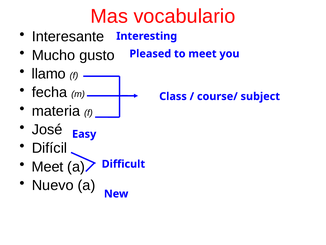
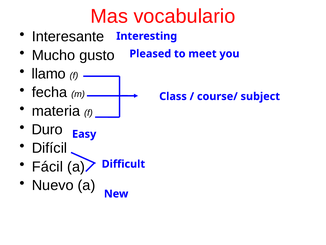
José: José -> Duro (47, 129)
Meet: Meet -> Fácil (47, 166)
